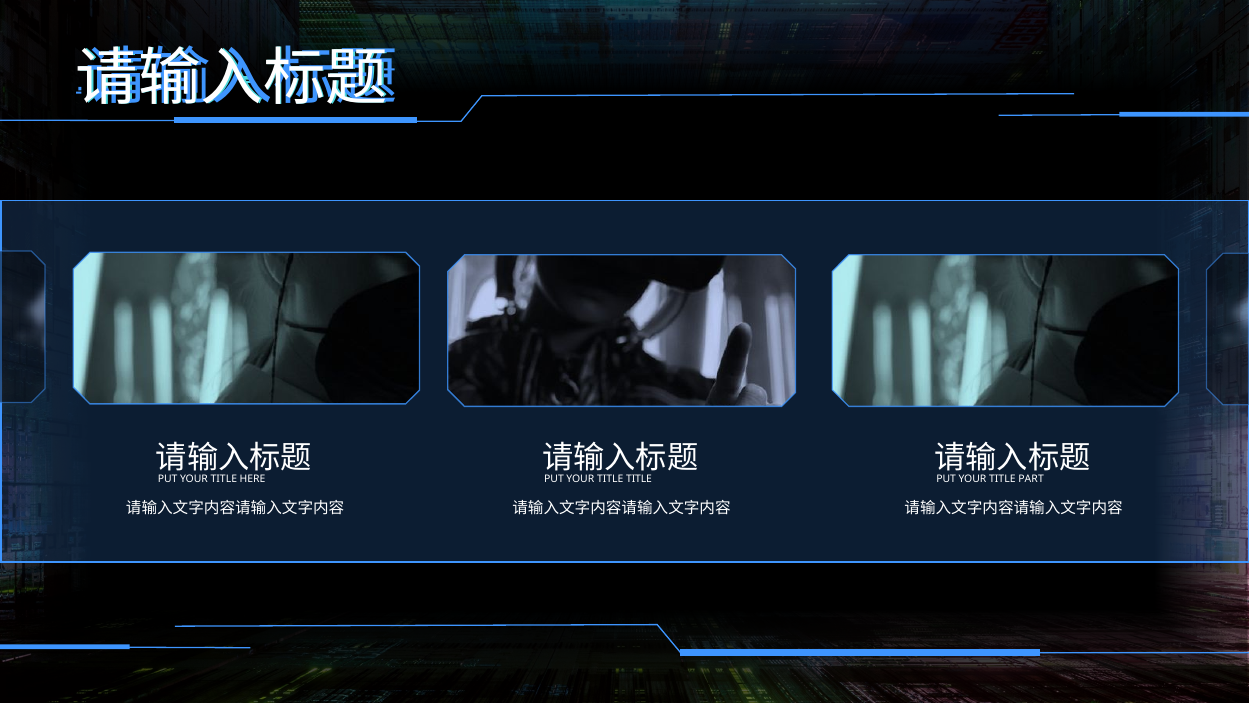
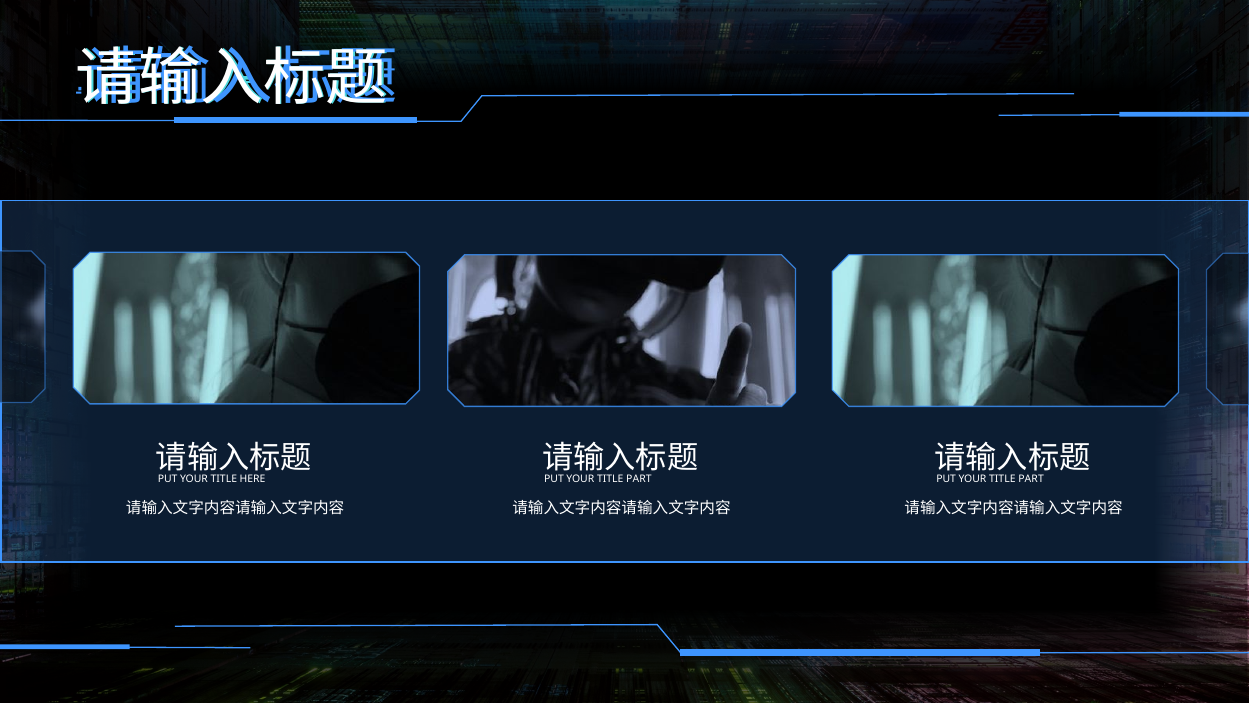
TITLE: TITLE -> PART (639, 479)
